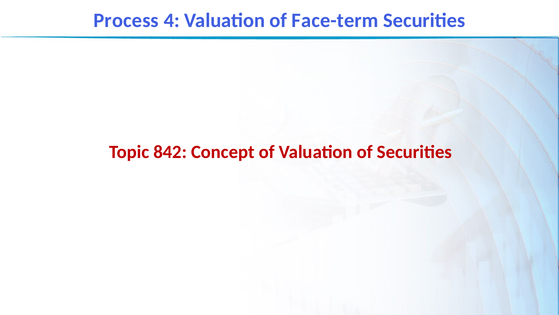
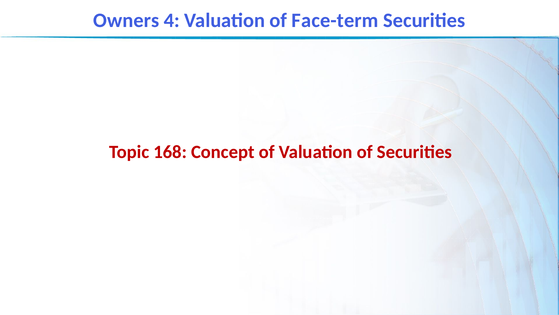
Process: Process -> Owners (126, 20)
842: 842 -> 168 (170, 152)
